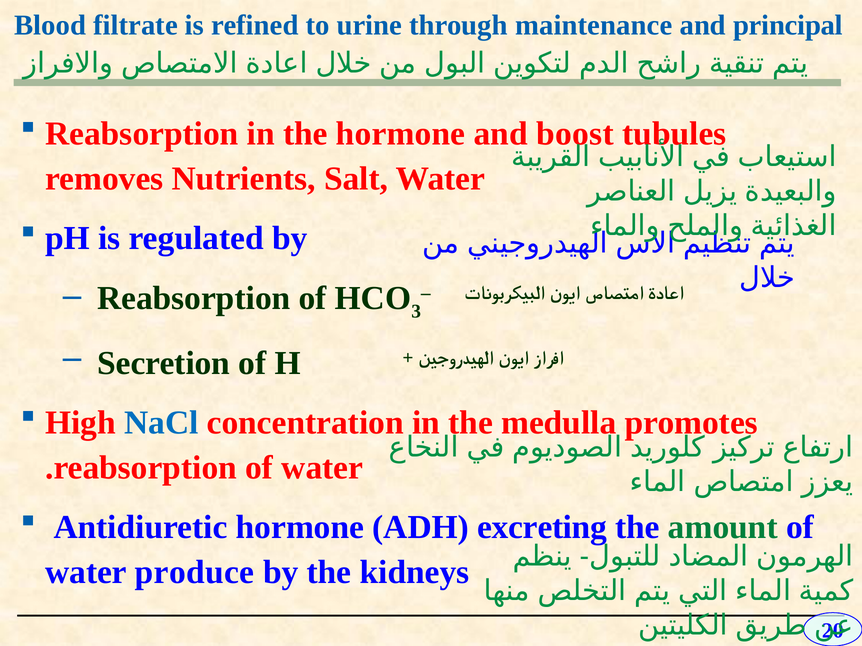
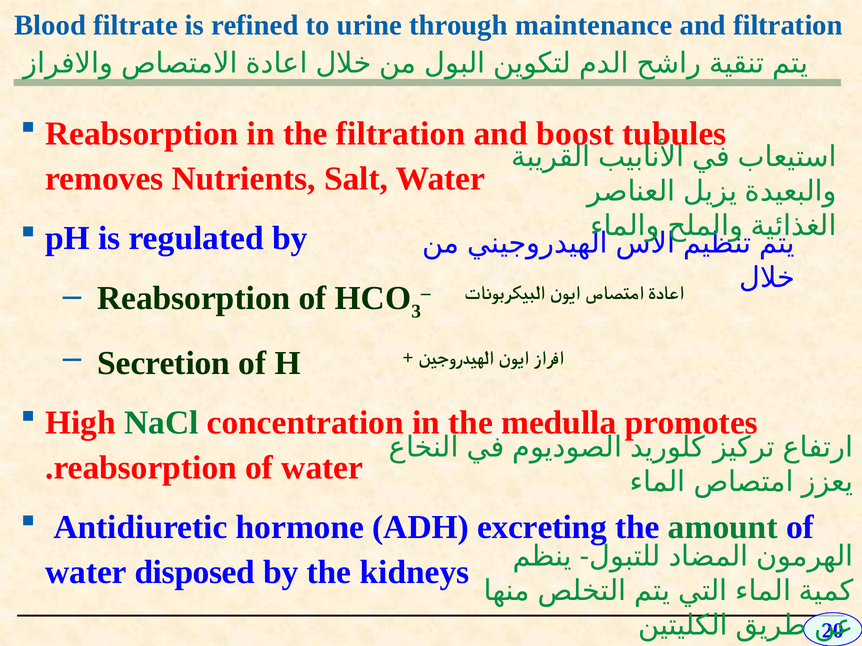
and principal: principal -> filtration (788, 25)
the hormone: hormone -> filtration (401, 134)
NaCl colour: blue -> green (161, 423)
produce: produce -> disposed (195, 573)
